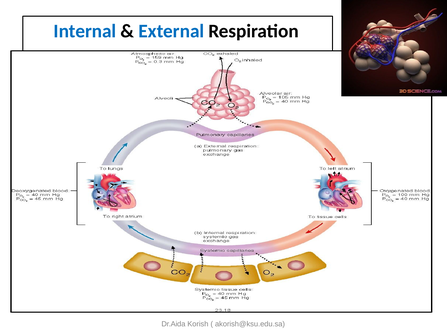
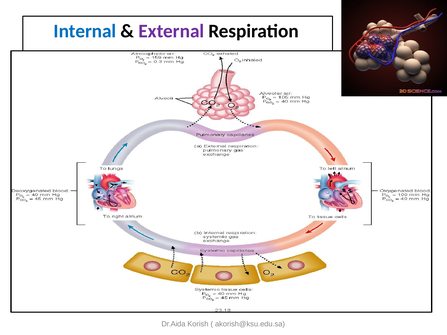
External colour: blue -> purple (171, 31)
